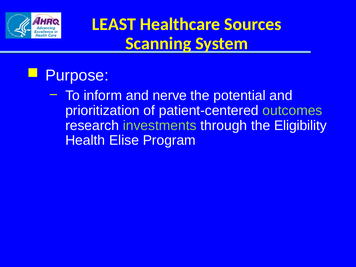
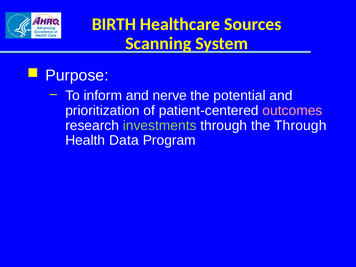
LEAST: LEAST -> BIRTH (114, 24)
outcomes colour: light green -> pink (292, 111)
the Eligibility: Eligibility -> Through (300, 125)
Elise: Elise -> Data (124, 140)
